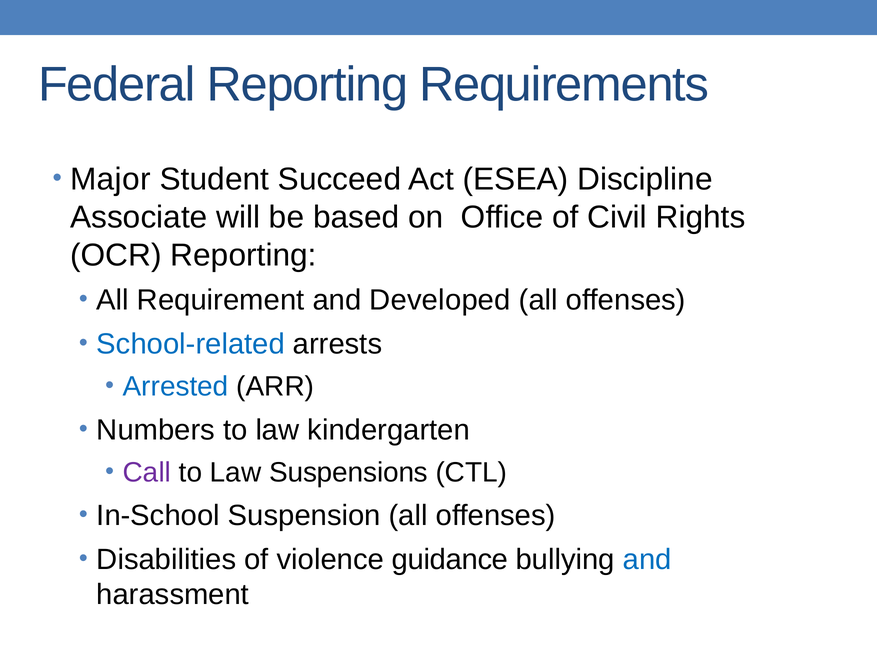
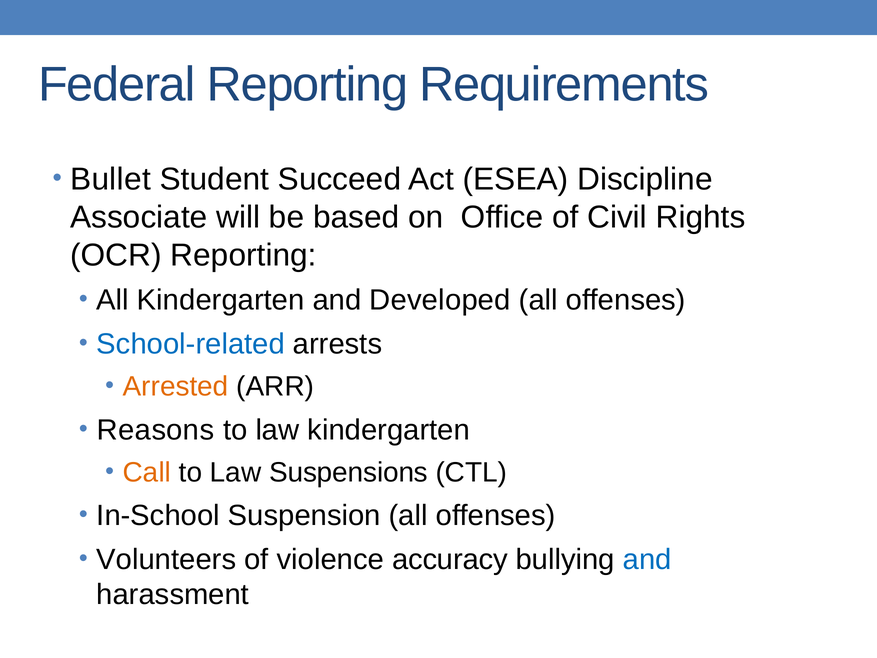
Major: Major -> Bullet (110, 179)
All Requirement: Requirement -> Kindergarten (221, 300)
Arrested colour: blue -> orange (176, 387)
Numbers: Numbers -> Reasons (156, 430)
Call colour: purple -> orange (147, 472)
Disabilities: Disabilities -> Volunteers (166, 559)
guidance: guidance -> accuracy (450, 559)
